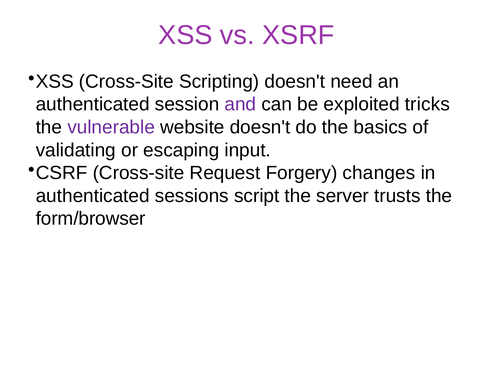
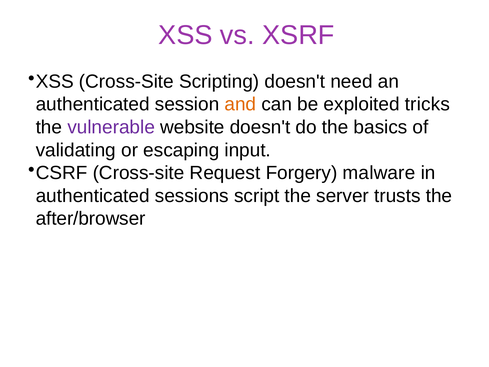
and colour: purple -> orange (240, 104)
changes: changes -> malware (379, 173)
form/browser: form/browser -> after/browser (91, 218)
